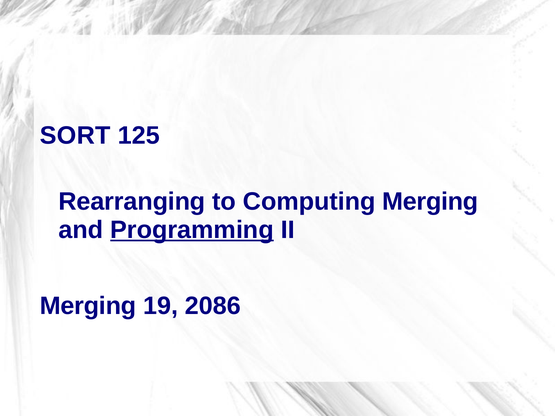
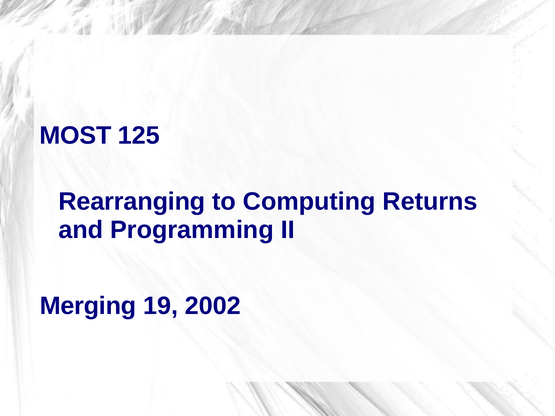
SORT: SORT -> MOST (75, 136)
Computing Merging: Merging -> Returns (430, 202)
Programming underline: present -> none (192, 230)
2086: 2086 -> 2002 (213, 306)
